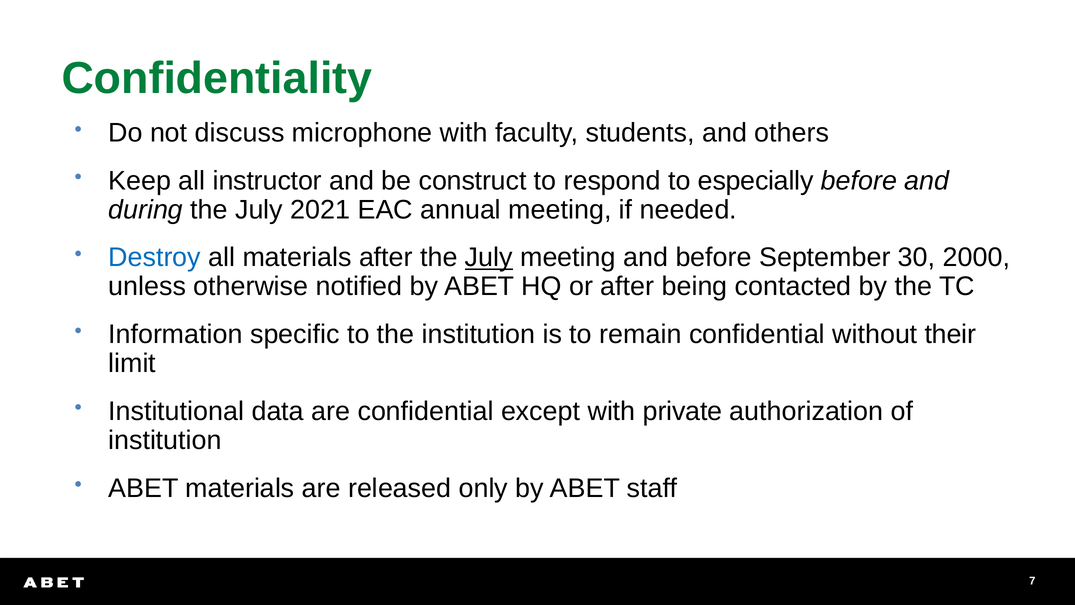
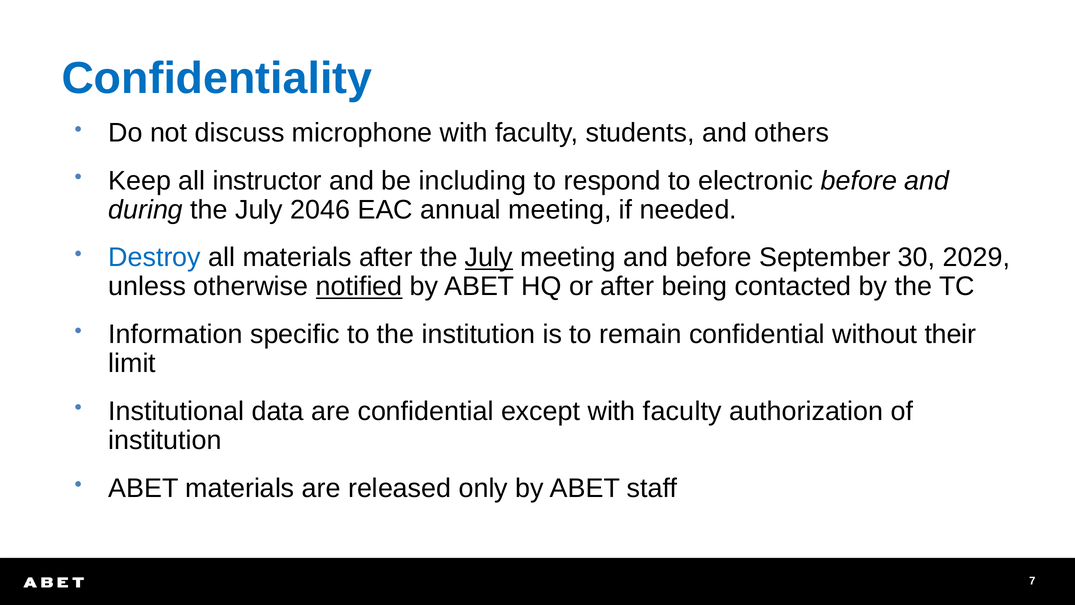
Confidentiality colour: green -> blue (217, 78)
construct: construct -> including (472, 181)
especially: especially -> electronic (756, 181)
2021: 2021 -> 2046 (320, 210)
2000: 2000 -> 2029 (976, 257)
notified underline: none -> present (359, 286)
except with private: private -> faculty (682, 411)
